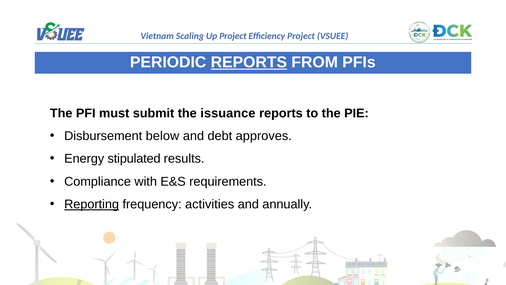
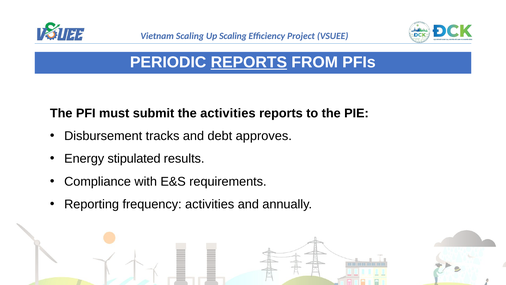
Project: Project -> Scaling (233, 36)
the issuance: issuance -> activities (228, 113)
below: below -> tracks (163, 136)
Reporting underline: present -> none (92, 204)
